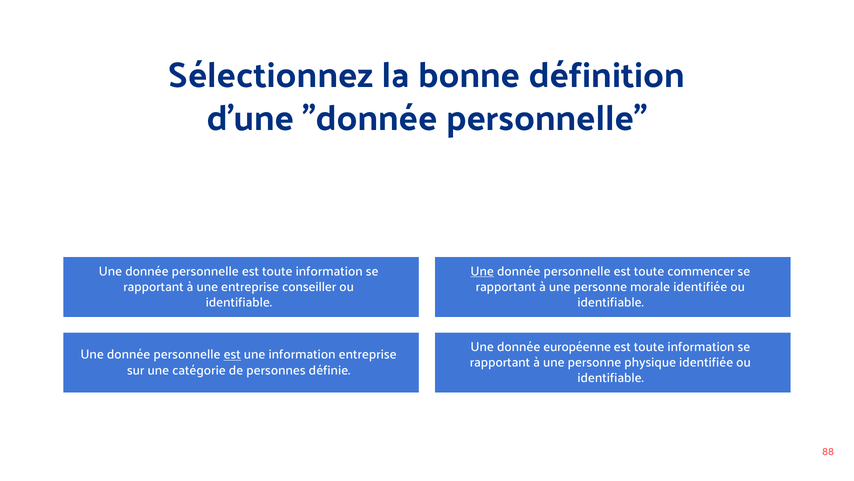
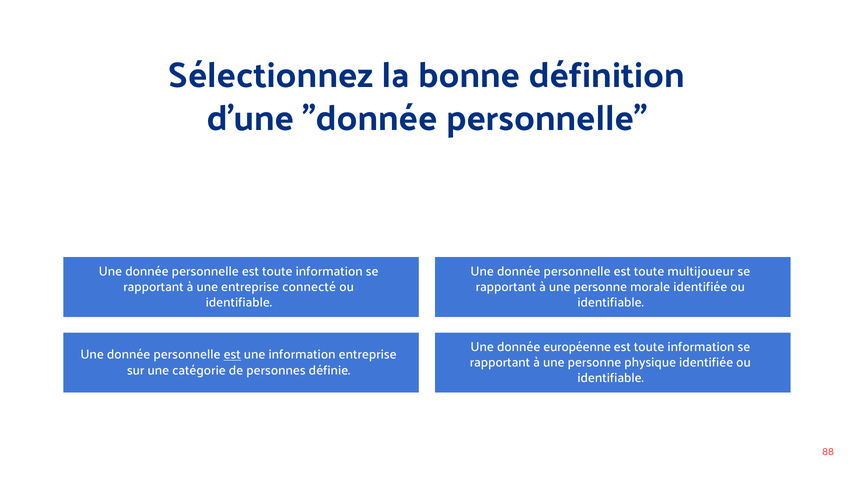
Une underline: present -> none (482, 271)
commencer: commencer -> multijoueur (701, 271)
conseiller: conseiller -> connecté (309, 287)
